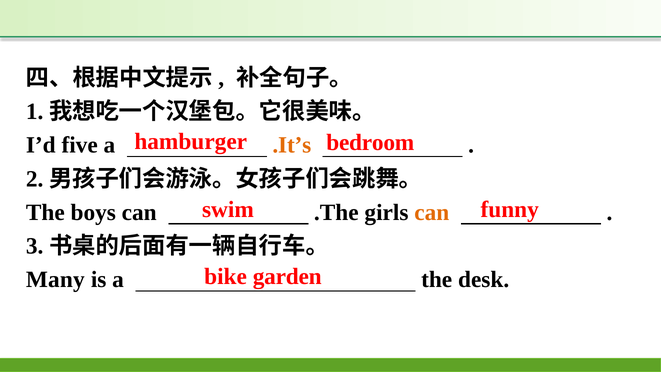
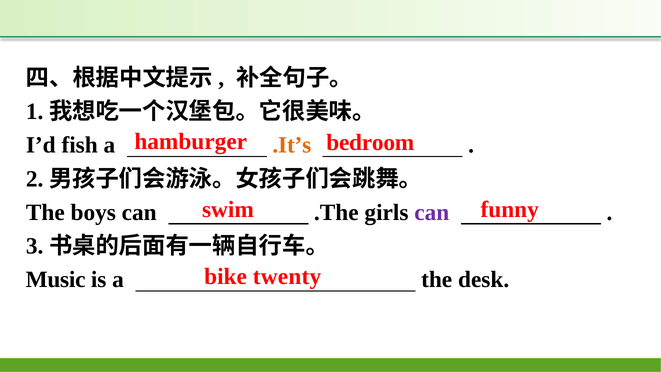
five: five -> fish (80, 145)
can colour: orange -> purple (432, 212)
garden: garden -> twenty (287, 276)
Many: Many -> Music (56, 280)
